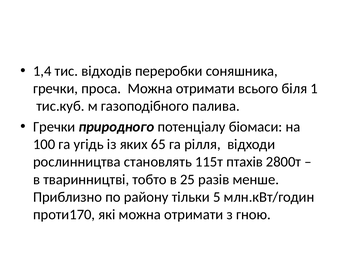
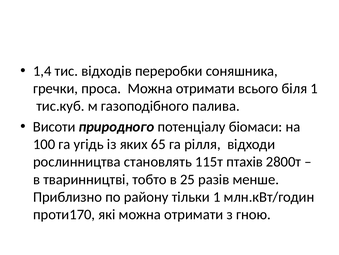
Гречки: Гречки -> Висоти (54, 126)
тільки 5: 5 -> 1 (217, 196)
